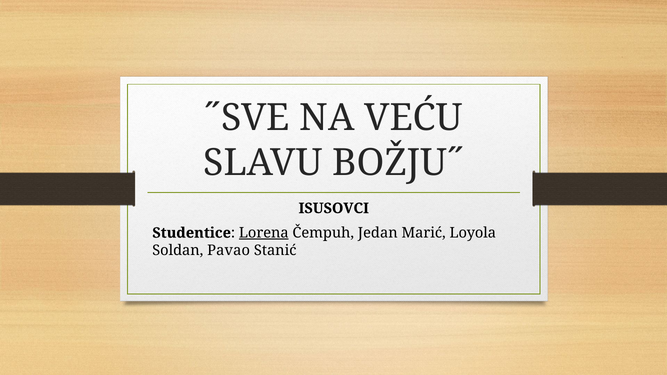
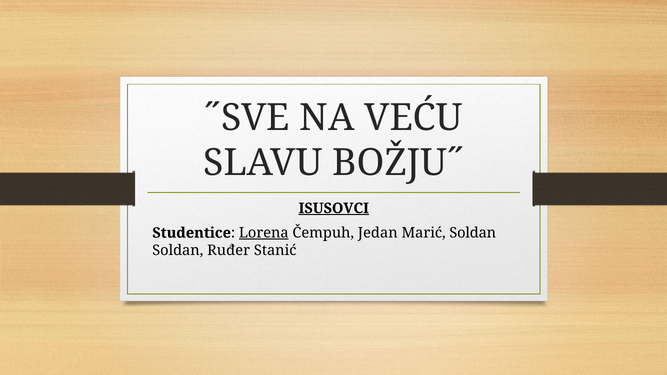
ISUSOVCI underline: none -> present (334, 208)
Marić Loyola: Loyola -> Soldan (473, 233)
Pavao: Pavao -> Ruđer (229, 251)
